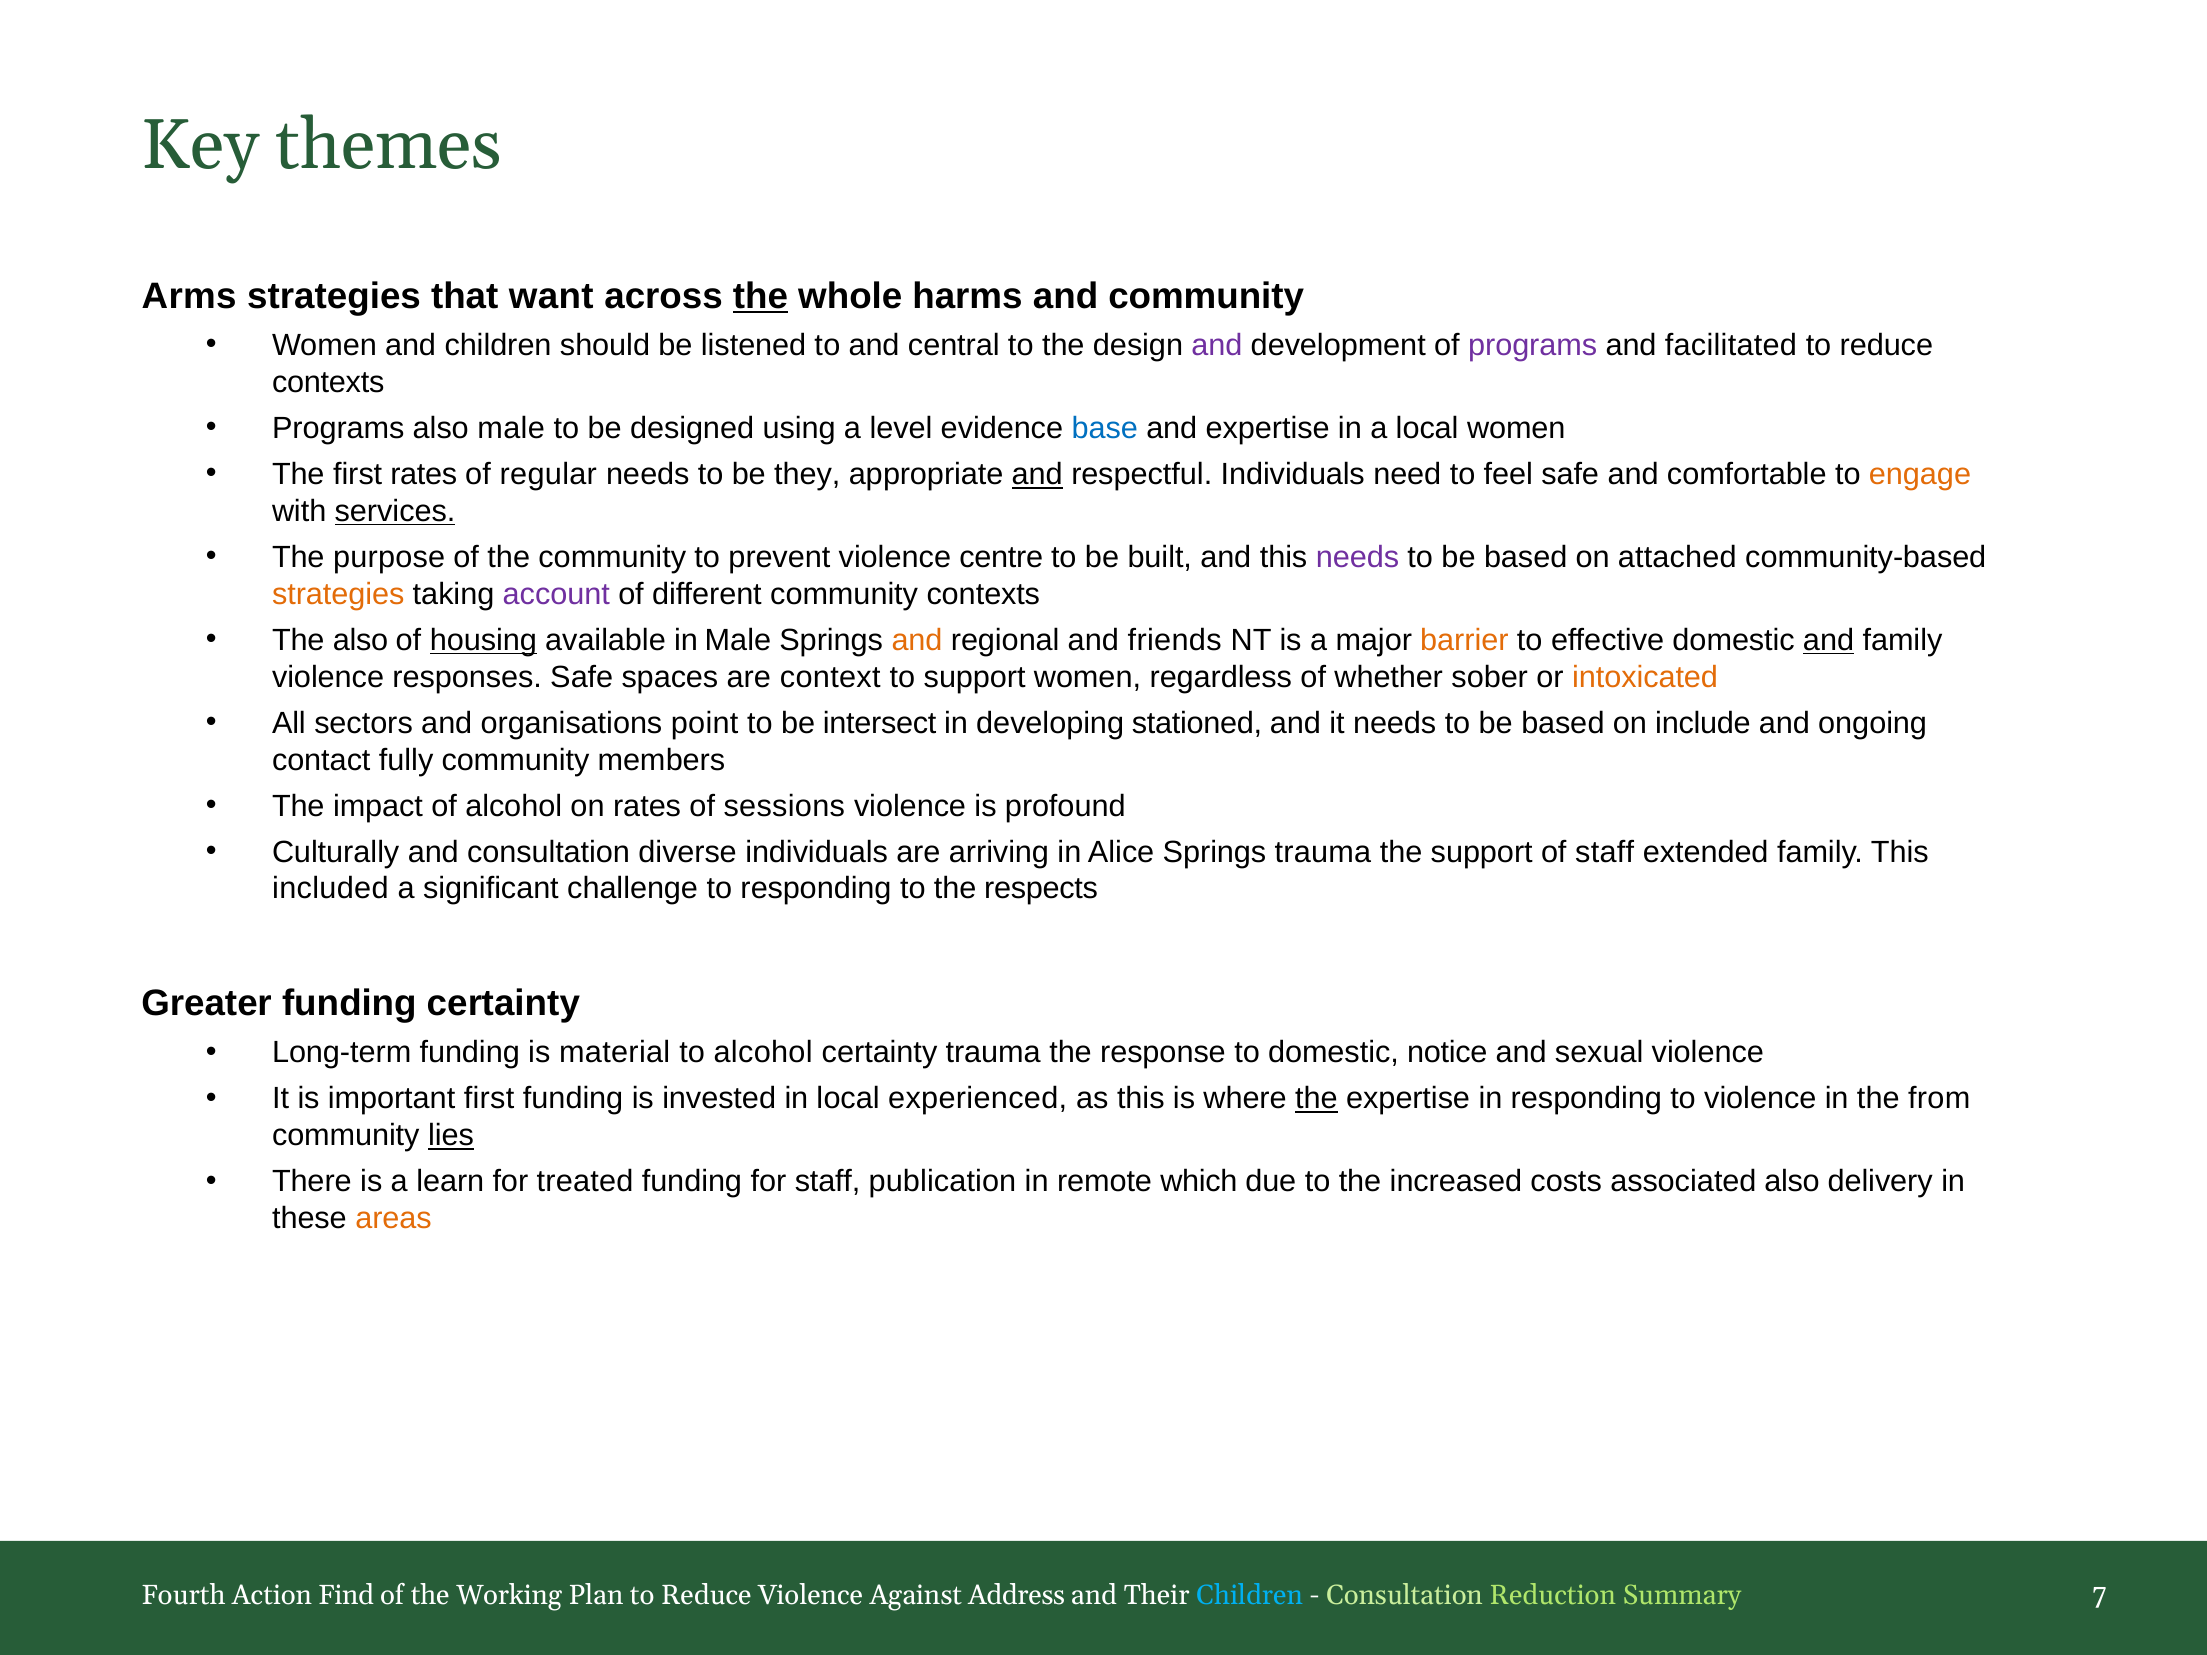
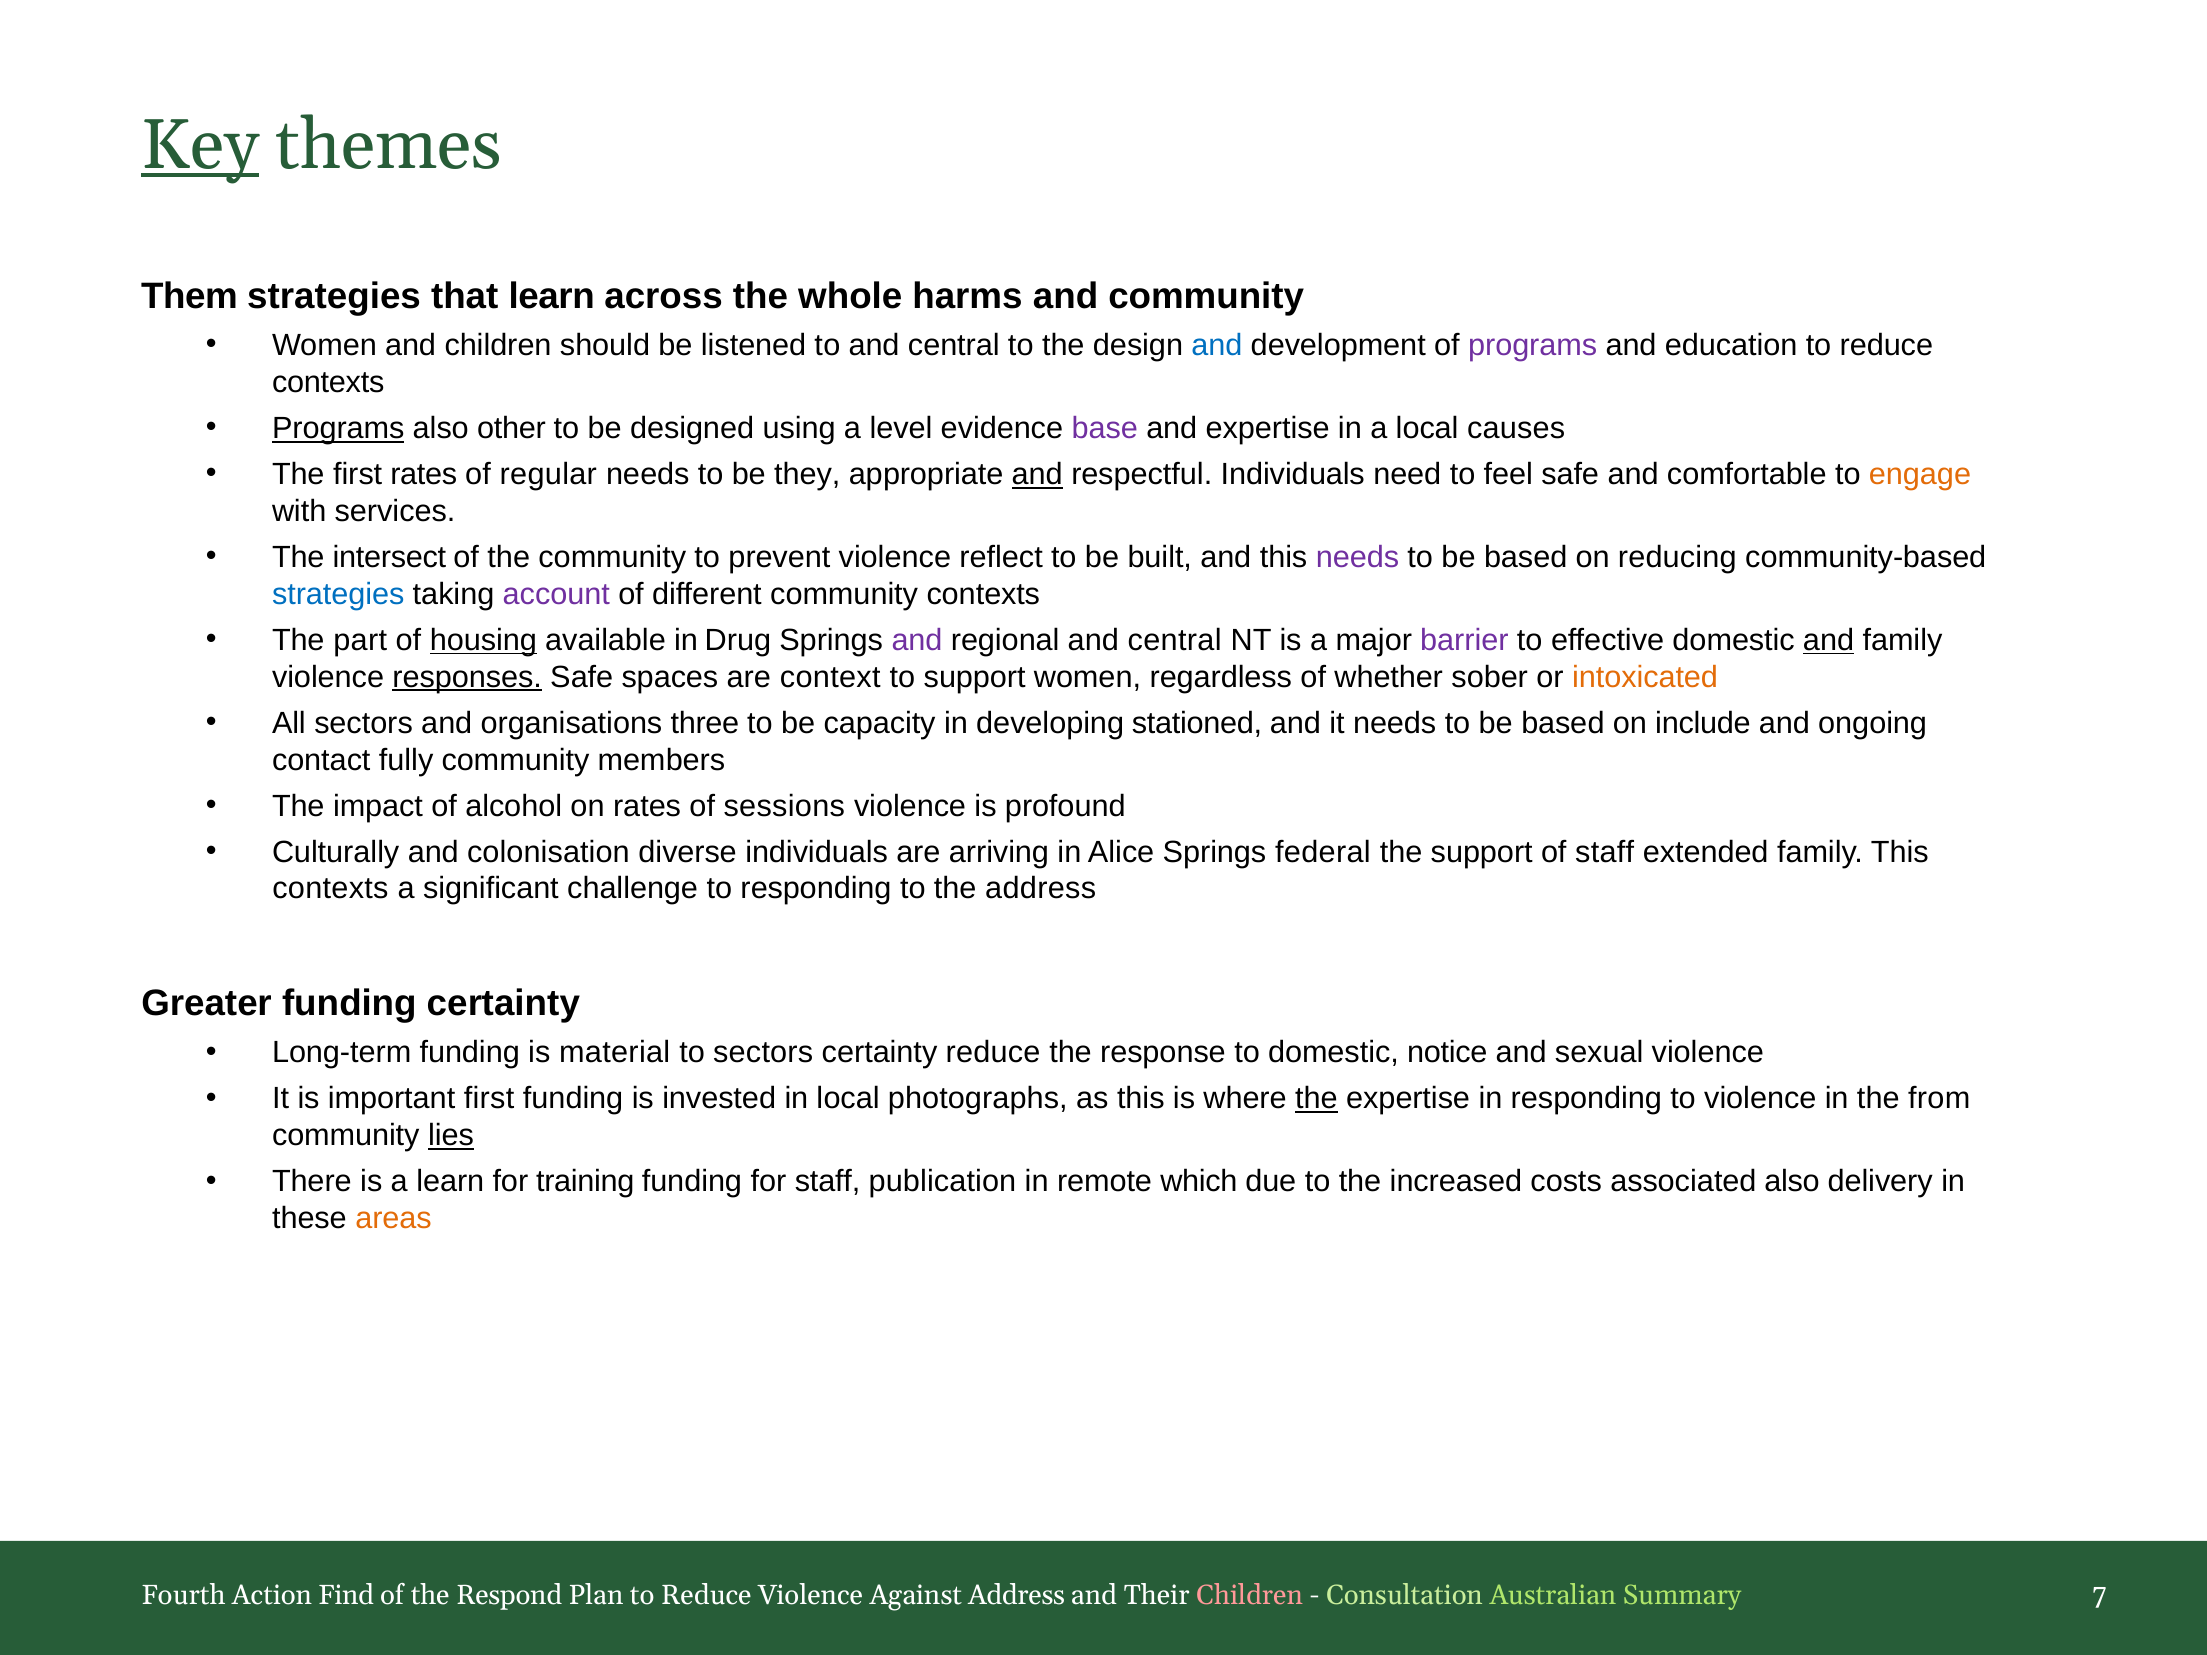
Key underline: none -> present (200, 145)
Arms: Arms -> Them (189, 296)
that want: want -> learn (552, 296)
the underline: present -> none (761, 296)
and colour: purple -> blue (1217, 346)
facilitated: facilitated -> education (1731, 346)
Programs underline: none -> present (338, 428)
also male: male -> other (511, 428)
base colour: blue -> purple (1105, 428)
local women: women -> causes (1516, 428)
services underline: present -> none (395, 511)
purpose: purpose -> intersect (389, 557)
centre: centre -> reflect (1001, 557)
attached: attached -> reducing (1677, 557)
strategies colour: orange -> blue (338, 594)
The also: also -> part (360, 640)
in Male: Male -> Drug (738, 640)
and colour: orange -> purple (917, 640)
regional and friends: friends -> central (1175, 640)
barrier colour: orange -> purple (1464, 640)
responses underline: none -> present (467, 677)
point: point -> three (705, 723)
intersect: intersect -> capacity (880, 723)
and consultation: consultation -> colonisation (548, 852)
Springs trauma: trauma -> federal (1323, 852)
included: included -> contexts (330, 889)
the respects: respects -> address (1041, 889)
to alcohol: alcohol -> sectors (763, 1053)
certainty trauma: trauma -> reduce (993, 1053)
experienced: experienced -> photographs (978, 1099)
treated: treated -> training (585, 1182)
Working: Working -> Respond (509, 1596)
Children colour: light blue -> pink (1250, 1596)
Reduction: Reduction -> Australian (1553, 1596)
